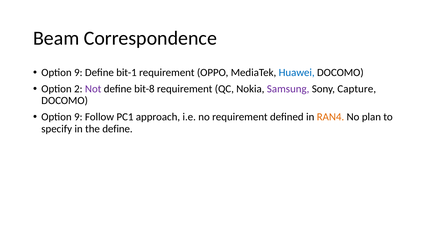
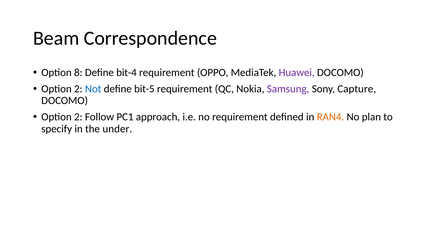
9: 9 -> 8 (78, 73)
bit-1: bit-1 -> bit-4 (127, 73)
Huawei colour: blue -> purple (297, 73)
Not colour: purple -> blue (93, 89)
bit-8: bit-8 -> bit-5 (144, 89)
9: 9 -> 2 (78, 117)
the define: define -> under (117, 129)
